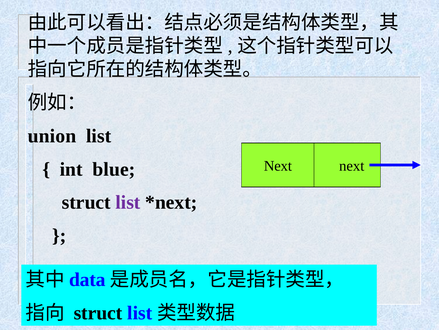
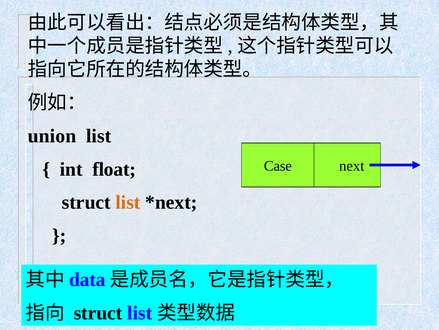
Next: Next -> Case (278, 166)
blue: blue -> float (114, 169)
list colour: purple -> orange (128, 202)
